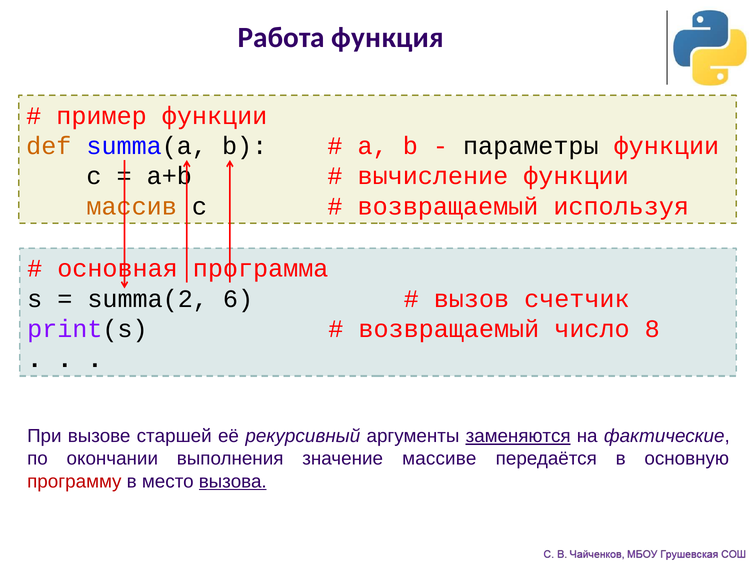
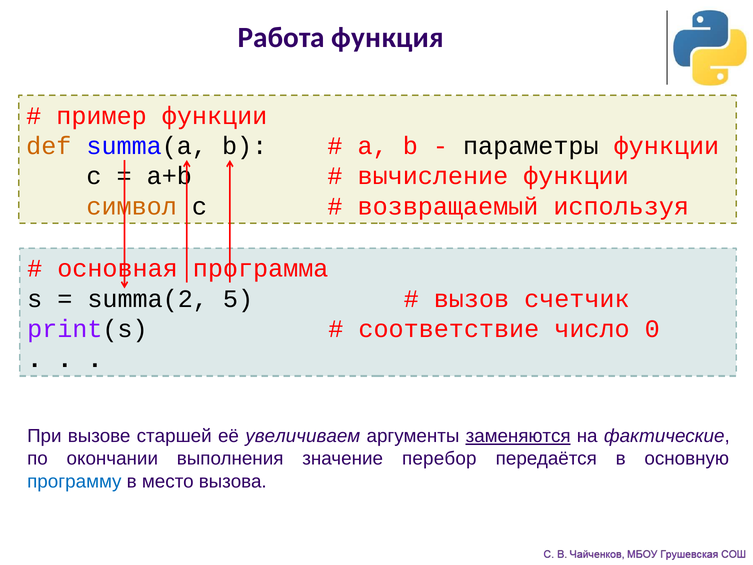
массив: массив -> символ (132, 206)
6: 6 -> 5 (238, 299)
возвращаемый: возвращаемый -> соответствие (449, 329)
8: 8 -> 0 (652, 329)
рекурсивный: рекурсивный -> увеличиваем (303, 436)
массиве: массиве -> перебор (439, 459)
программу colour: red -> blue (74, 481)
вызова underline: present -> none (233, 481)
